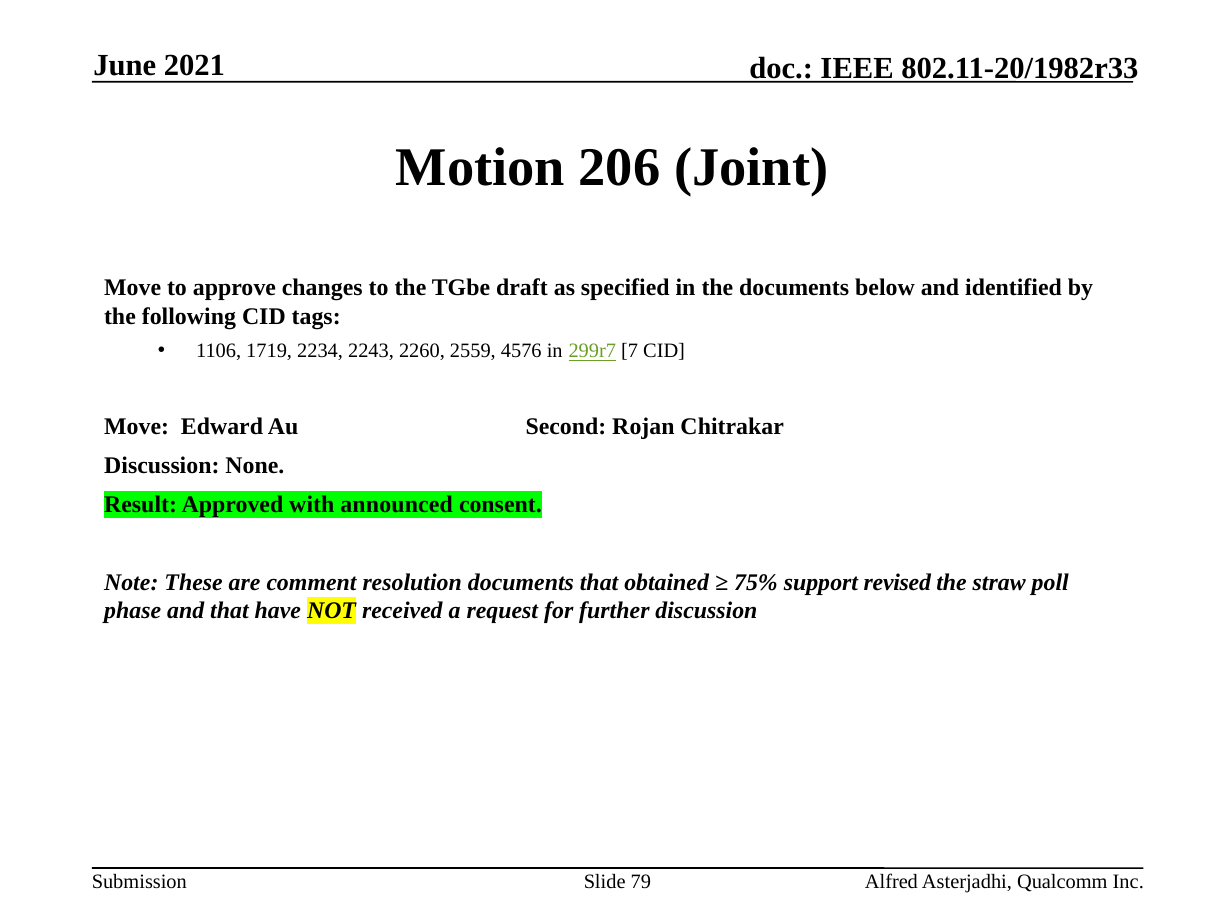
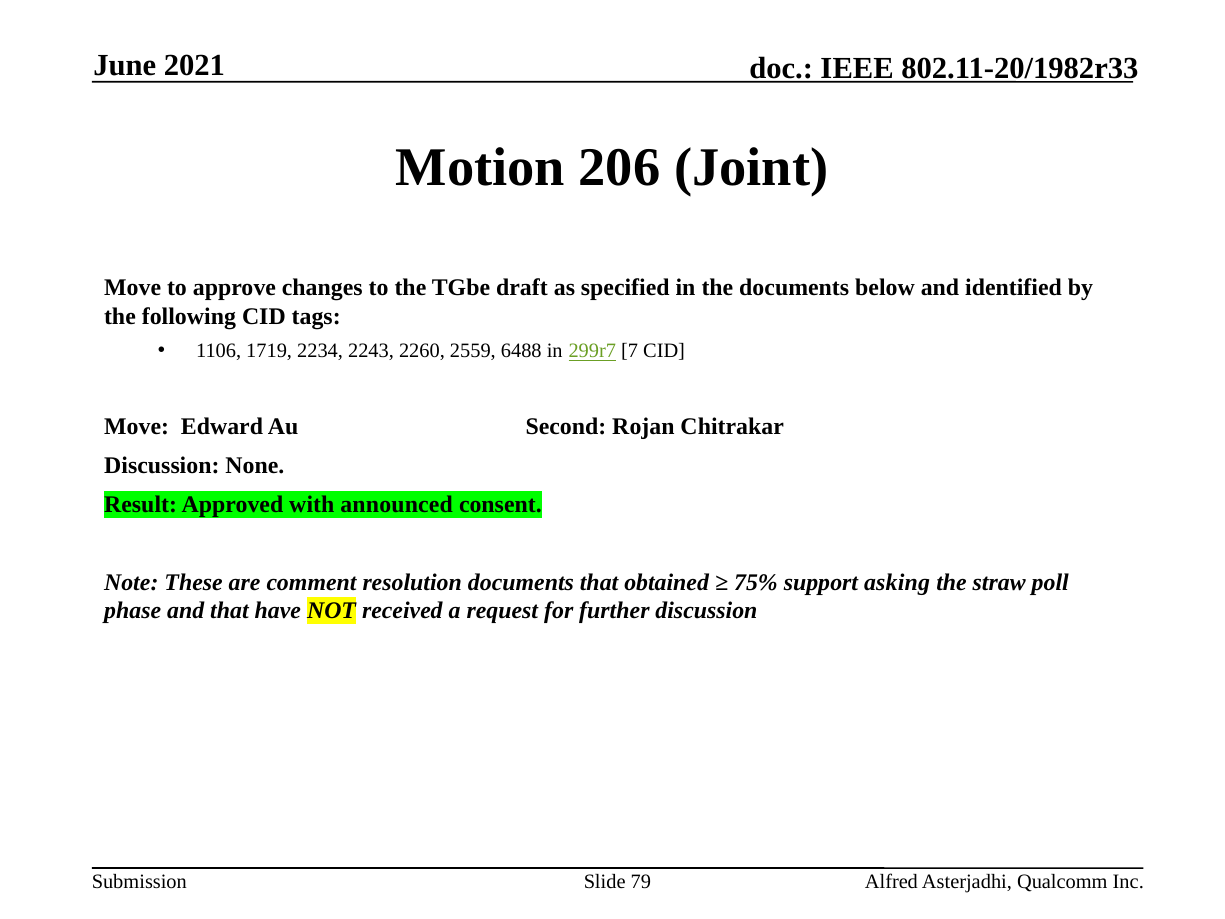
4576: 4576 -> 6488 (521, 351)
revised: revised -> asking (897, 582)
